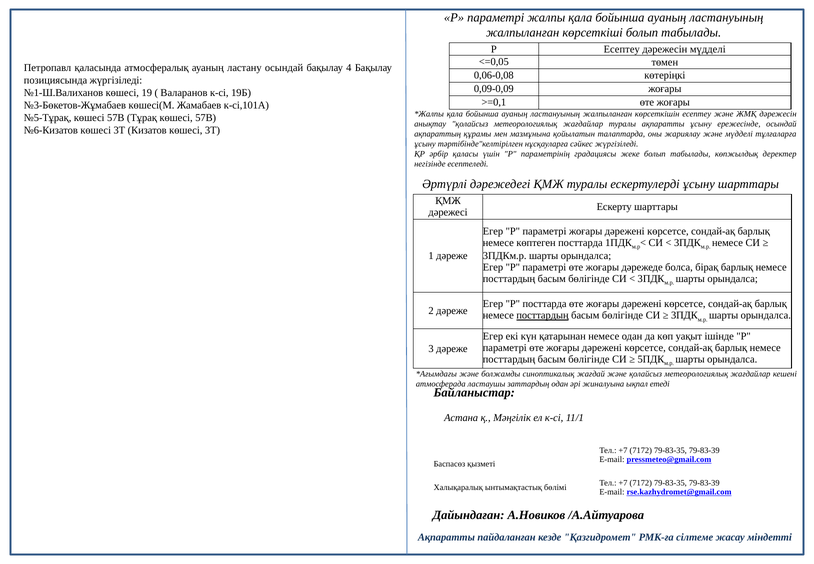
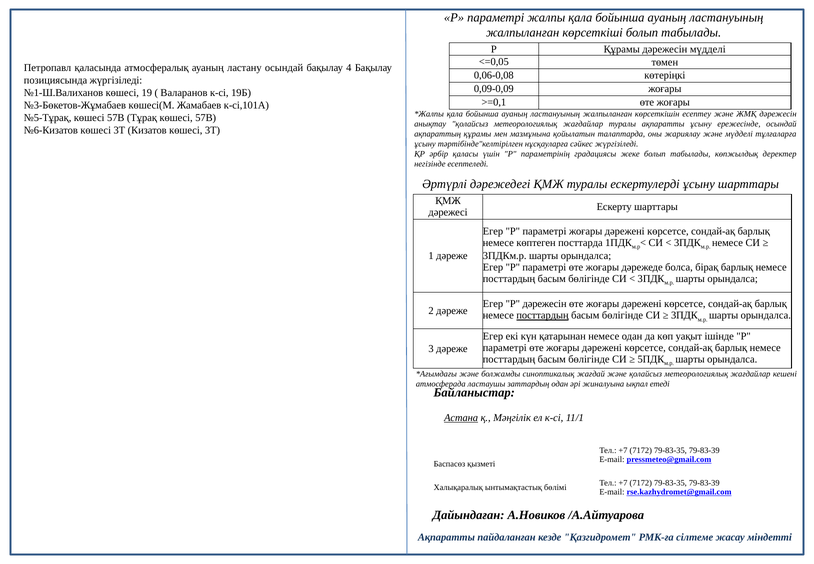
Р Есептеу: Есептеу -> Құрамы (622, 49)
Р посттарда: посттарда -> дәрежесін (545, 304)
Астана underline: none -> present (461, 418)
